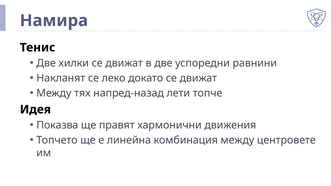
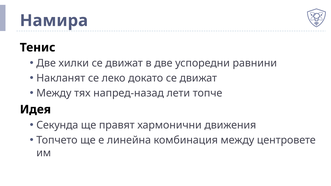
Показва: Показва -> Секунда (57, 125)
